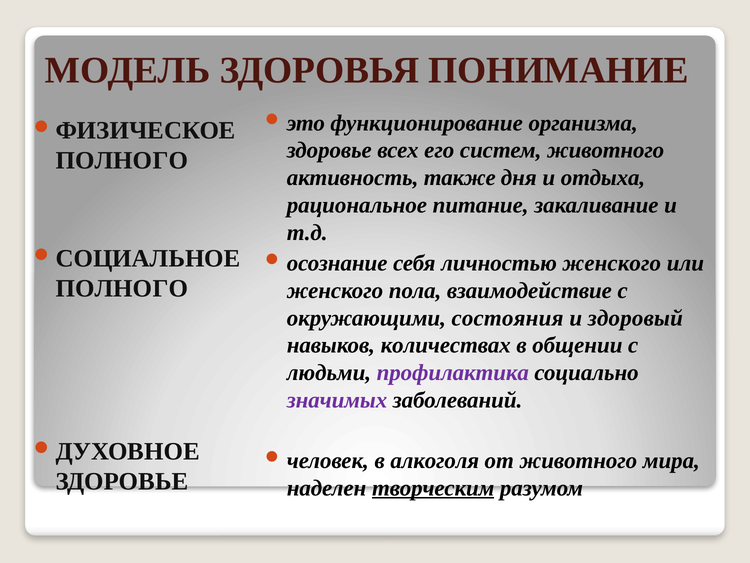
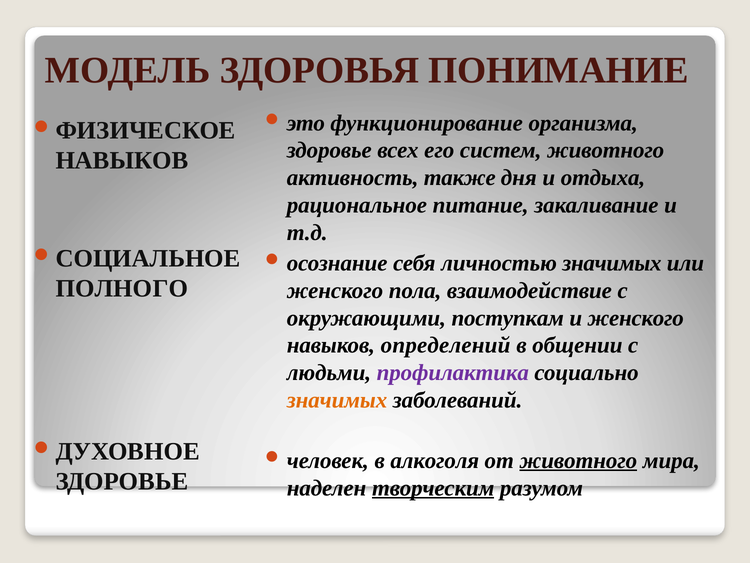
ПОЛНОГО: ПОЛНОГО -> НАВЫКОВ (122, 160)
личностью женского: женского -> значимых (612, 263)
состояния: состояния -> поступкам (508, 318)
и здоровый: здоровый -> женского (636, 318)
количествах: количествах -> определений (446, 345)
значимых colour: purple -> orange (337, 400)
животного underline: none -> present (578, 460)
